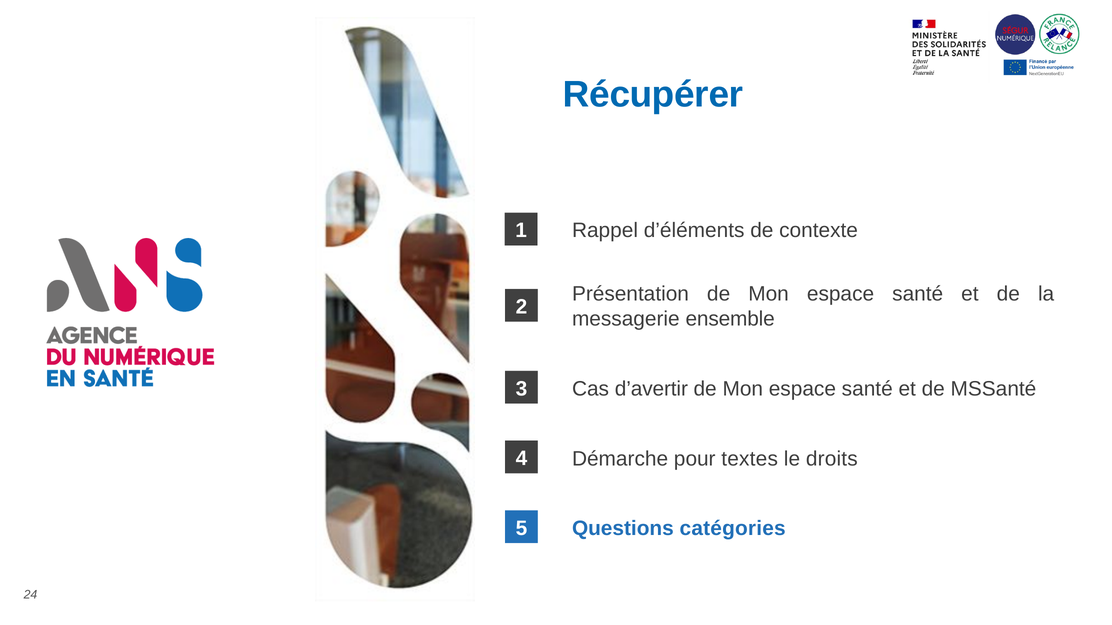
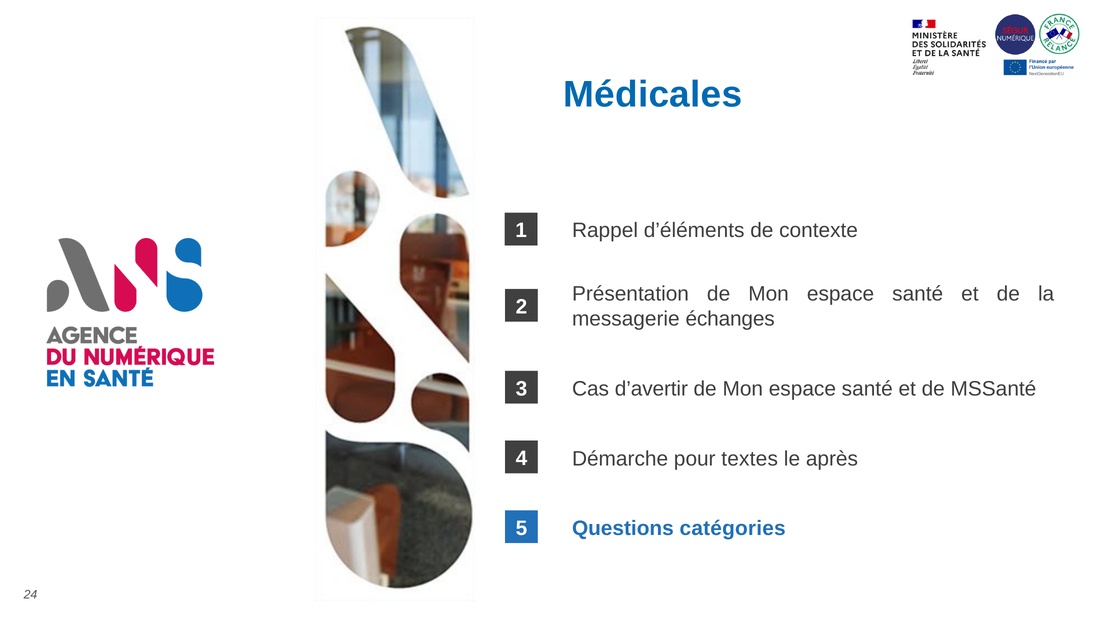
Récupérer: Récupérer -> Médicales (653, 95)
ensemble: ensemble -> échanges (730, 319)
droits: droits -> après (832, 459)
